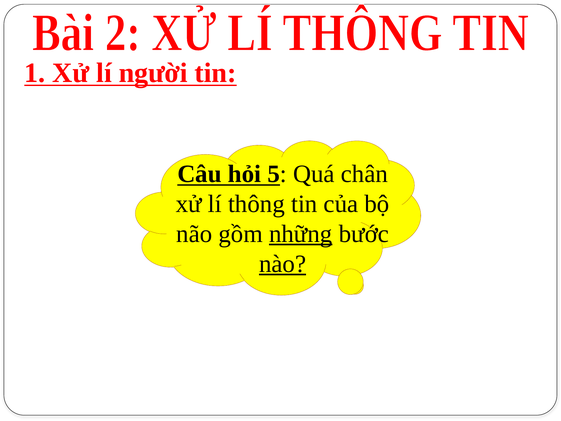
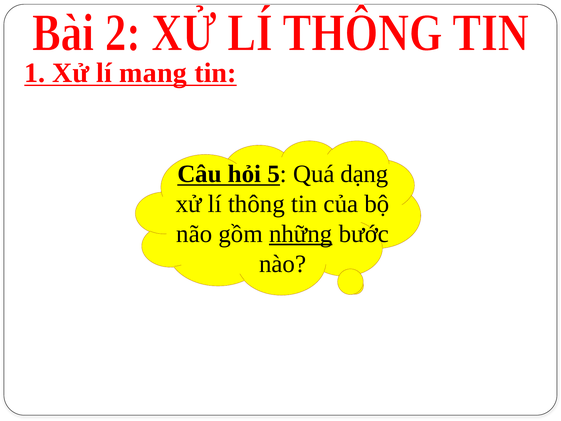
người: người -> mang (153, 73)
chân: chân -> dạng (364, 174)
nào underline: present -> none (283, 264)
